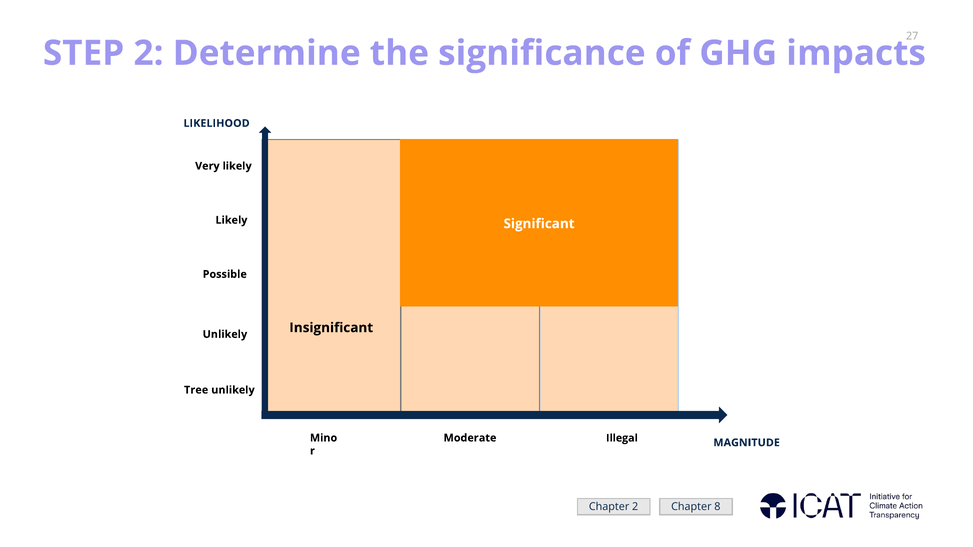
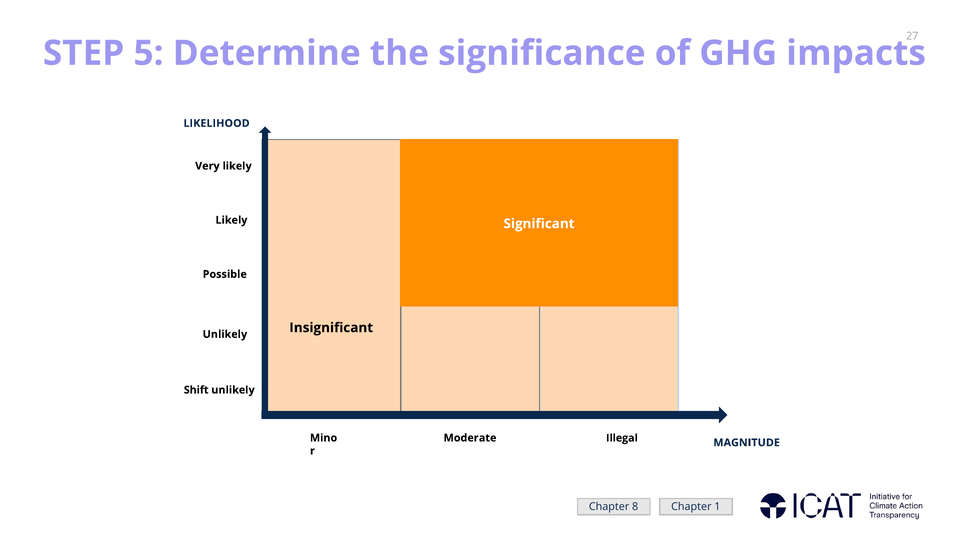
STEP 2: 2 -> 5 (149, 53)
Tree: Tree -> Shift (196, 390)
Chapter 2: 2 -> 8 (635, 507)
8: 8 -> 1 (717, 507)
